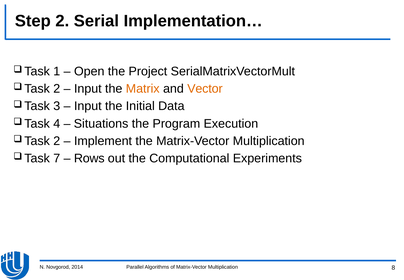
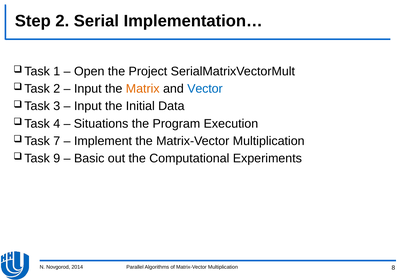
Vector colour: orange -> blue (205, 89)
2: 2 -> 7 (57, 141)
7: 7 -> 9 (57, 158)
Rows: Rows -> Basic (89, 158)
